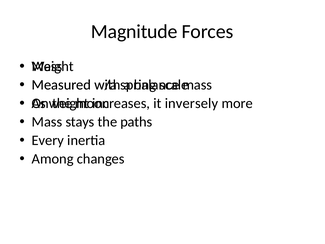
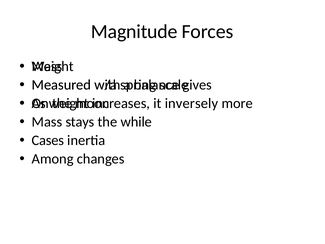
mass: mass -> gives (197, 85)
paths: paths -> while (136, 122)
Every: Every -> Cases (48, 140)
